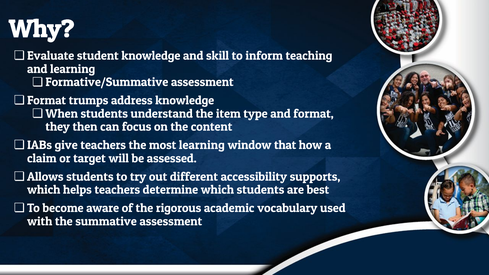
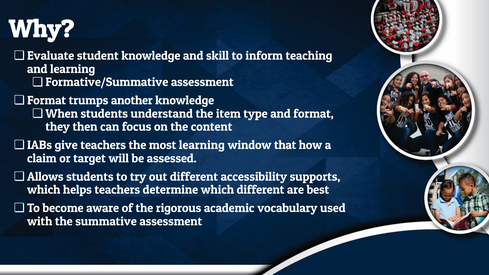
address: address -> another (132, 101)
which students: students -> different (261, 190)
